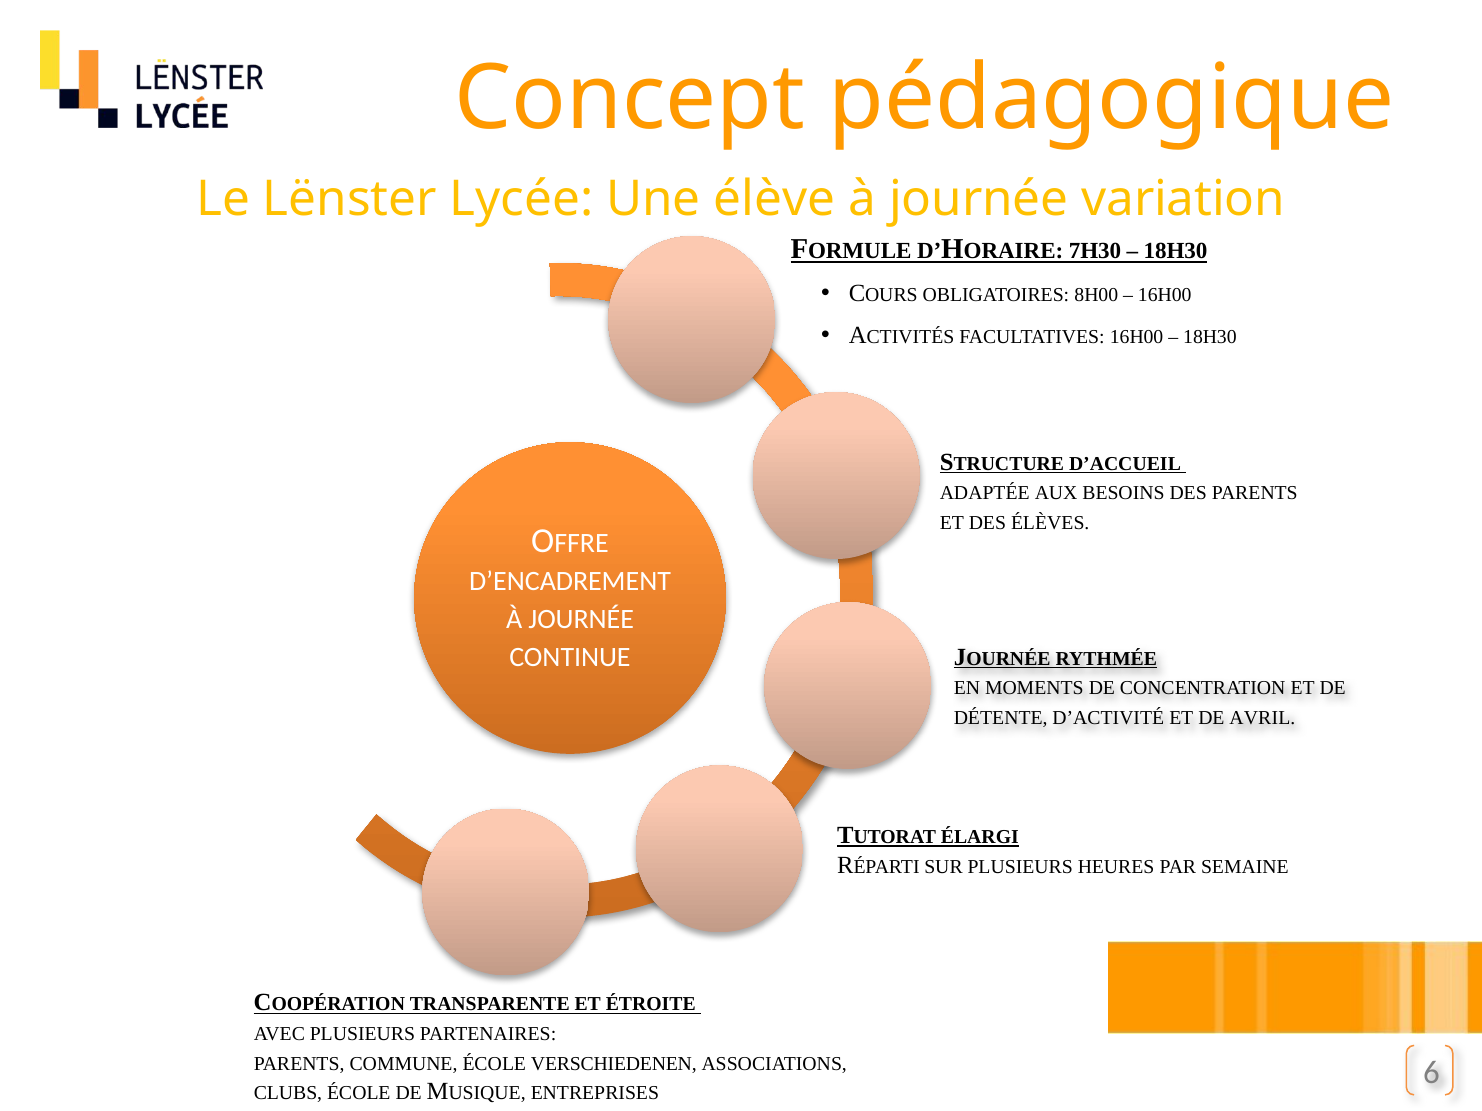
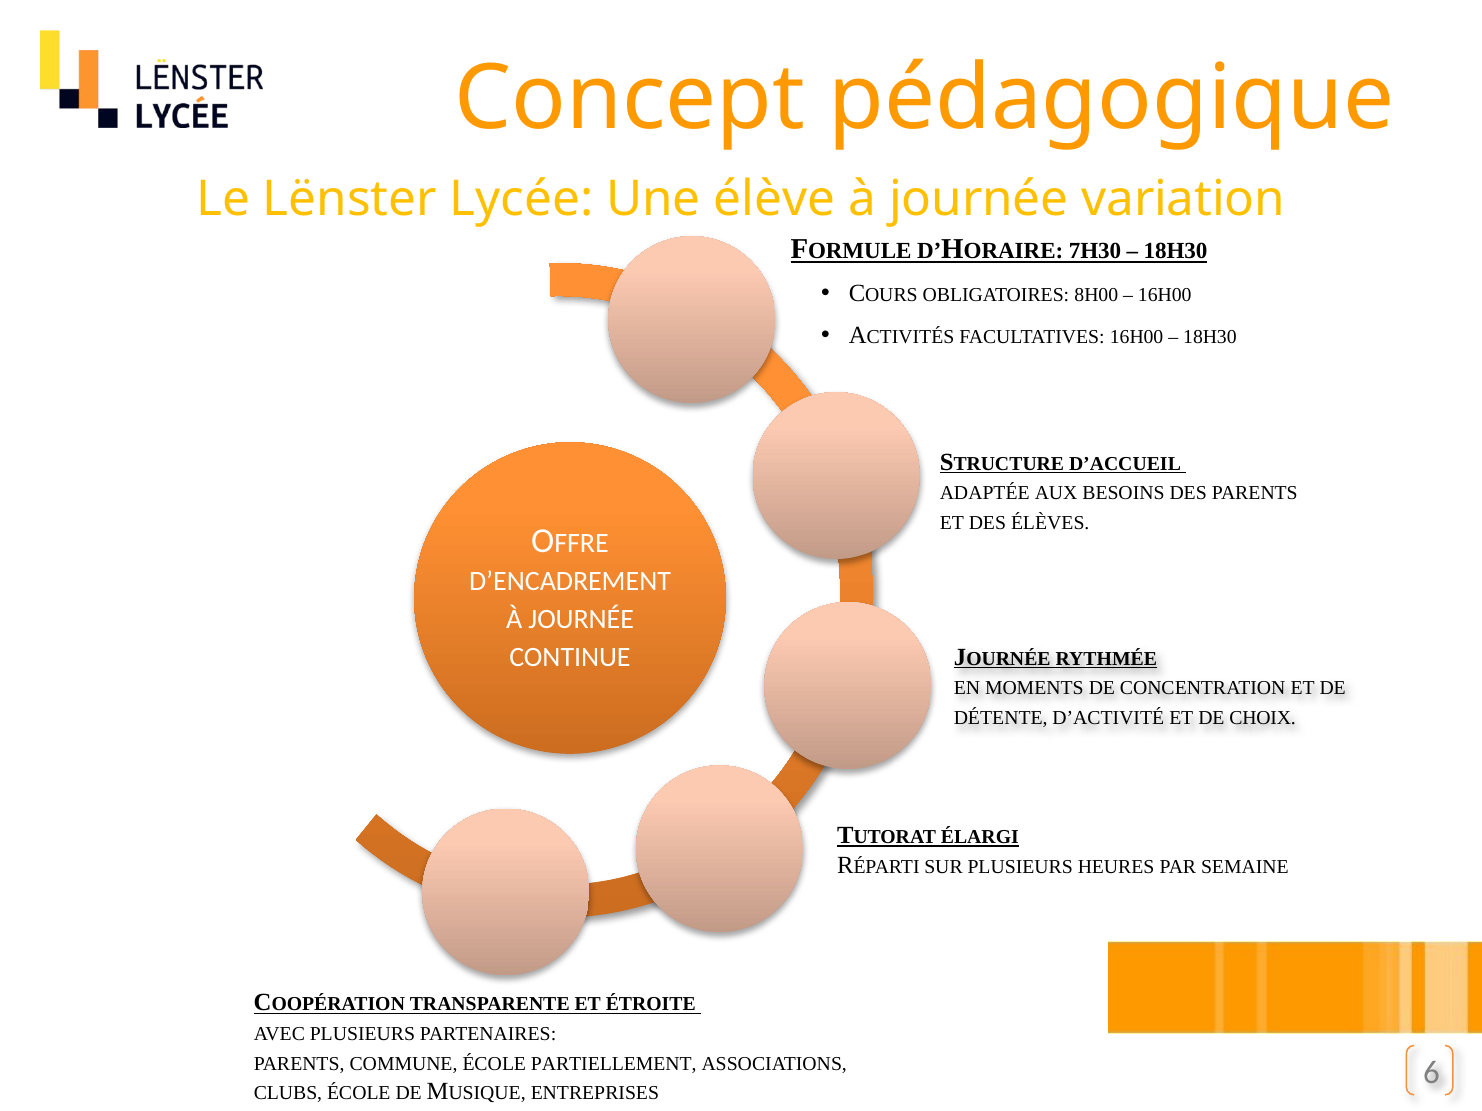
AVRIL: AVRIL -> CHOIX (1263, 718)
VERSCHIEDENEN: VERSCHIEDENEN -> PARTIELLEMENT (614, 1064)
